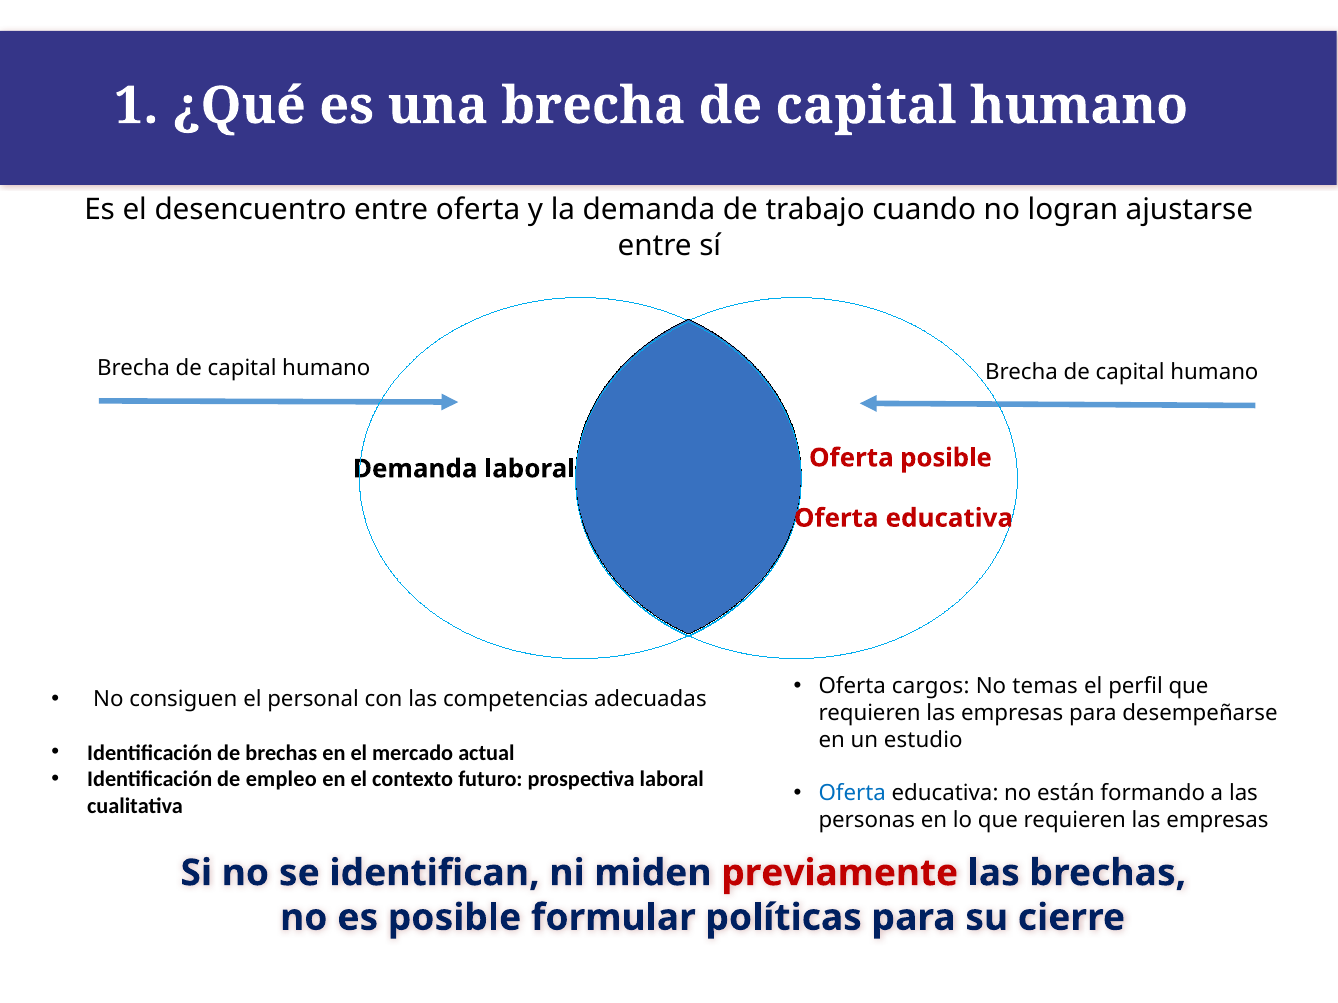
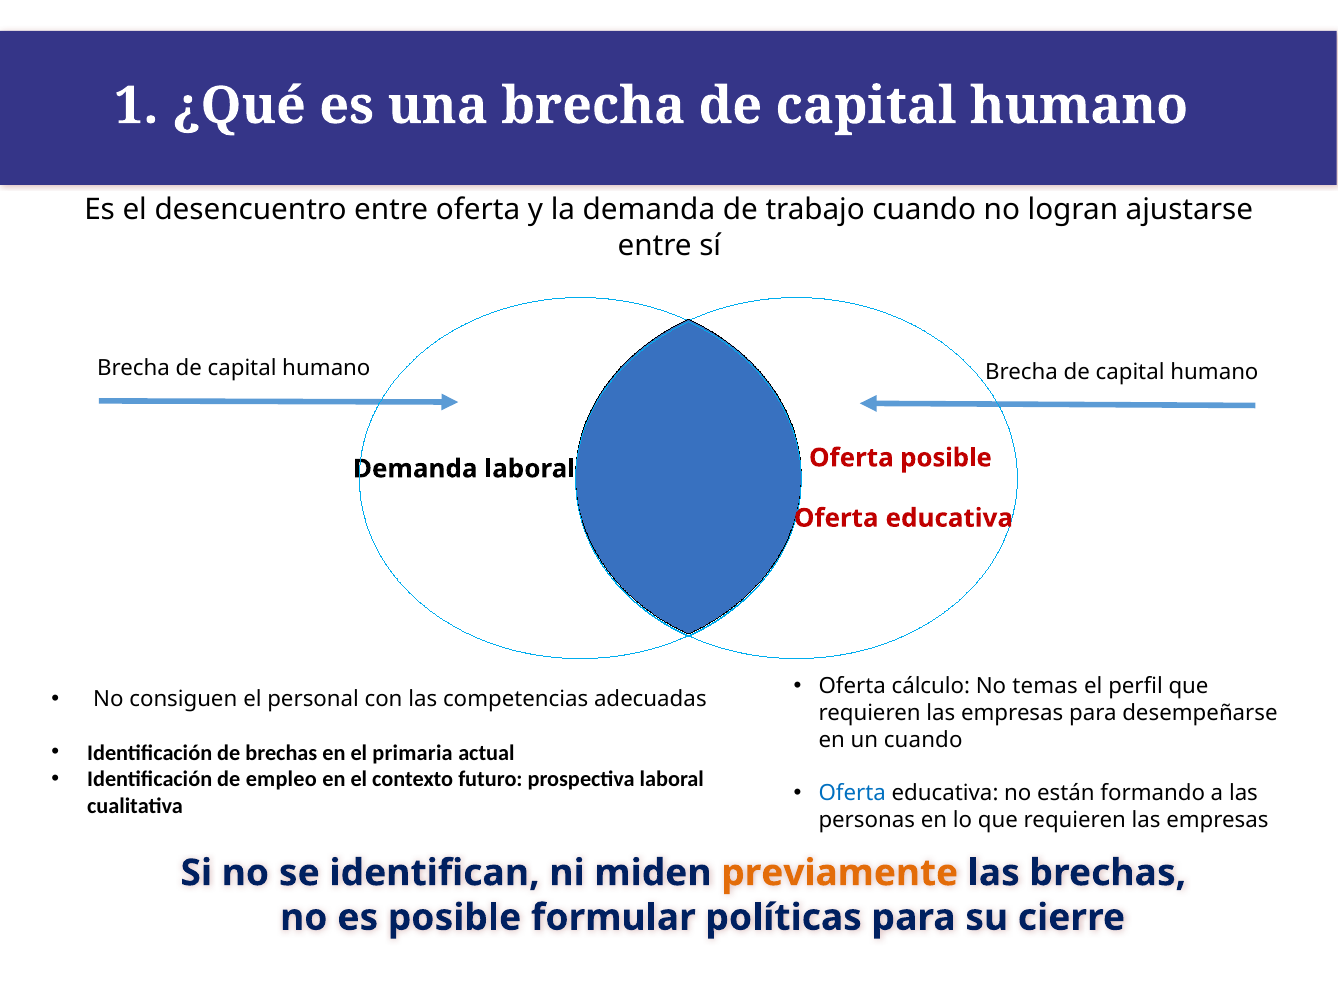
cargos: cargos -> cálculo (931, 687)
un estudio: estudio -> cuando (923, 740)
mercado: mercado -> primaria (413, 753)
previamente colour: red -> orange (840, 873)
